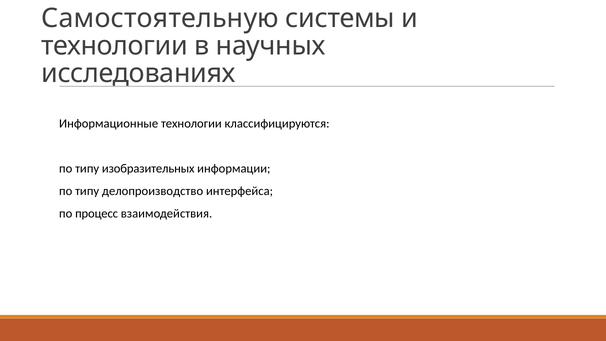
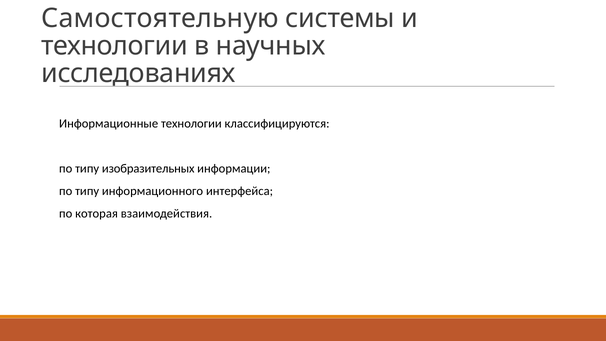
делопроизводство: делопроизводство -> информационного (153, 191)
процесс: процесс -> которая (97, 214)
